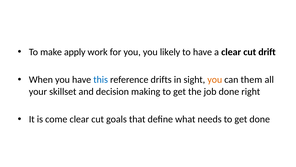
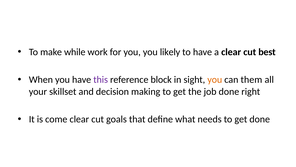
apply: apply -> while (75, 52)
drift: drift -> best (267, 52)
this colour: blue -> purple (101, 79)
drifts: drifts -> block (161, 79)
